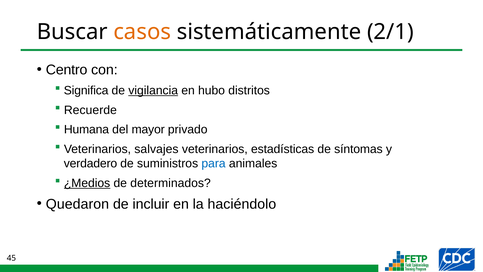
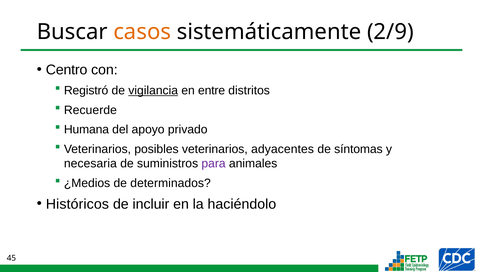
2/1: 2/1 -> 2/9 (390, 32)
Significa: Significa -> Registró (86, 90)
hubo: hubo -> entre (212, 90)
mayor: mayor -> apoyo (148, 129)
salvajes: salvajes -> posibles (156, 149)
estadísticas: estadísticas -> adyacentes (283, 149)
verdadero: verdadero -> necesaria (90, 163)
para colour: blue -> purple (214, 163)
¿Medios underline: present -> none (87, 183)
Quedaron: Quedaron -> Históricos (77, 204)
